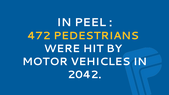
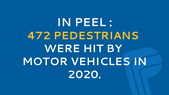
2042: 2042 -> 2020 (85, 75)
